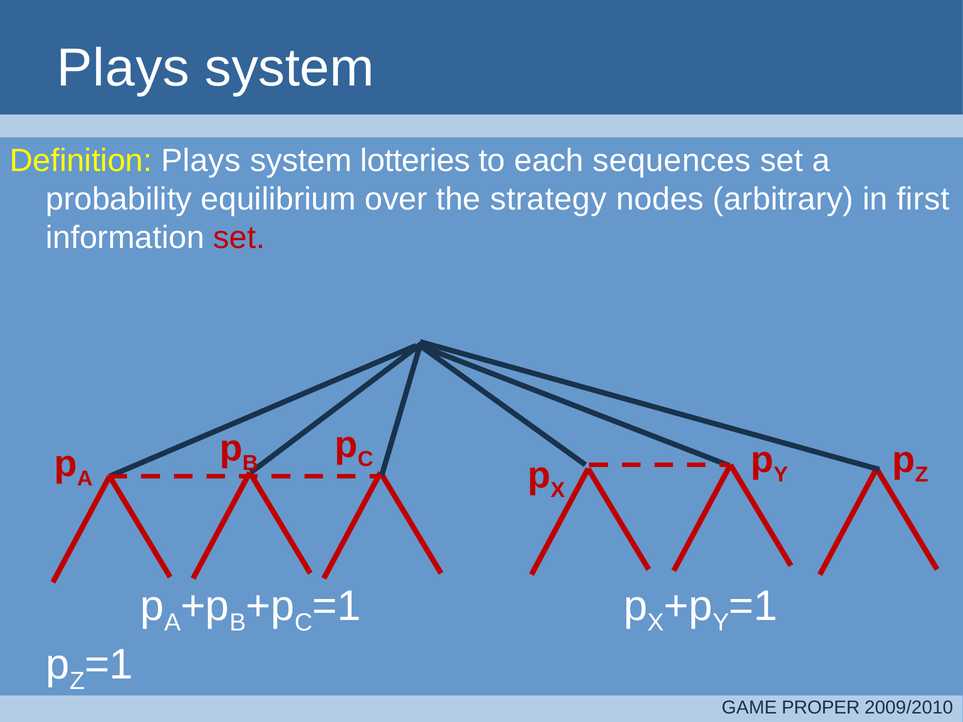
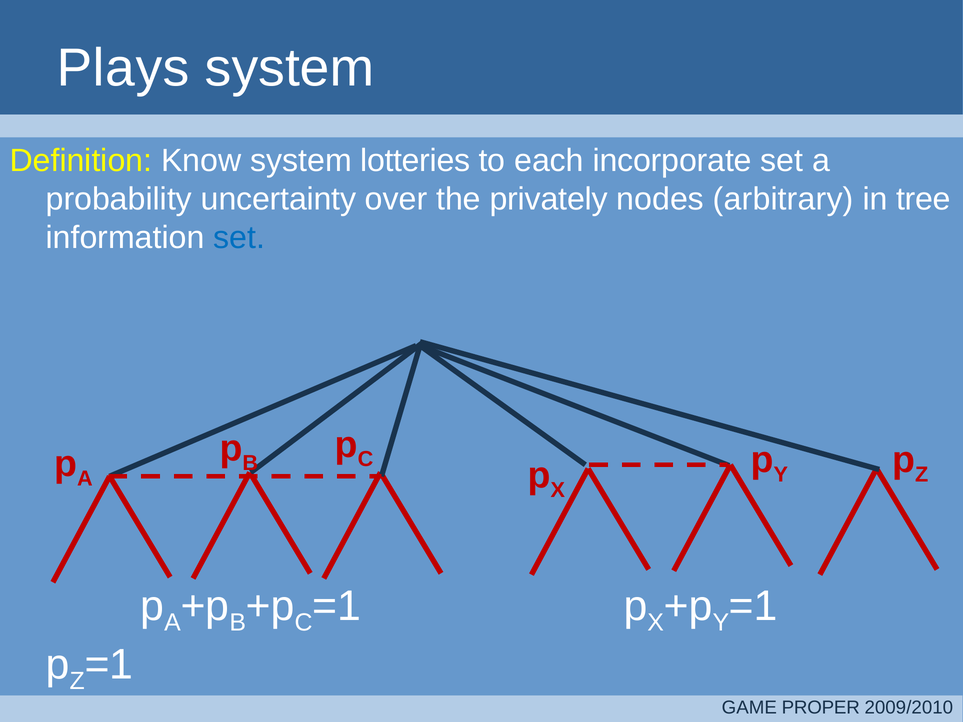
Definition Plays: Plays -> Know (201, 161)
sequences: sequences -> incorporate (672, 161)
equilibrium: equilibrium -> uncertainty (279, 199)
strategy: strategy -> privately (549, 199)
first: first -> tree (923, 199)
set colour: red -> blue (239, 238)
